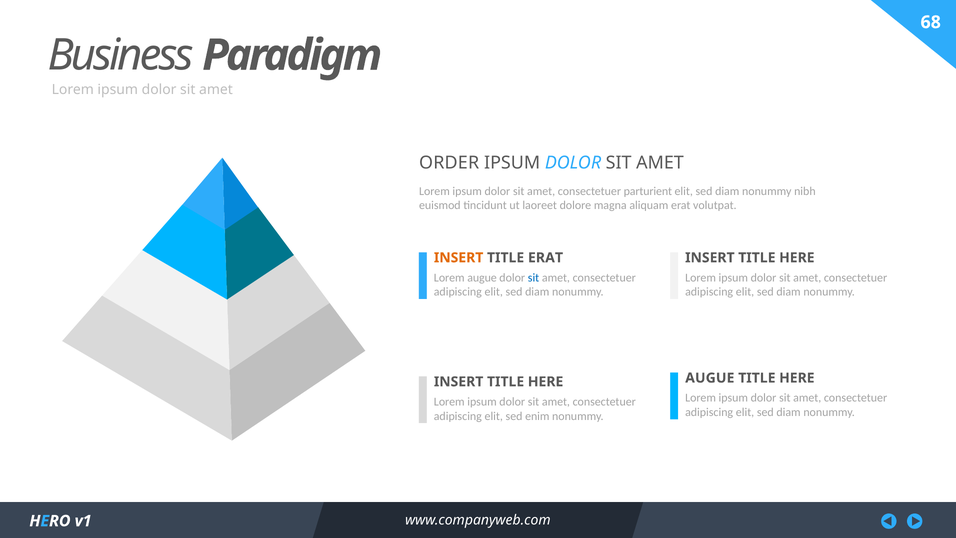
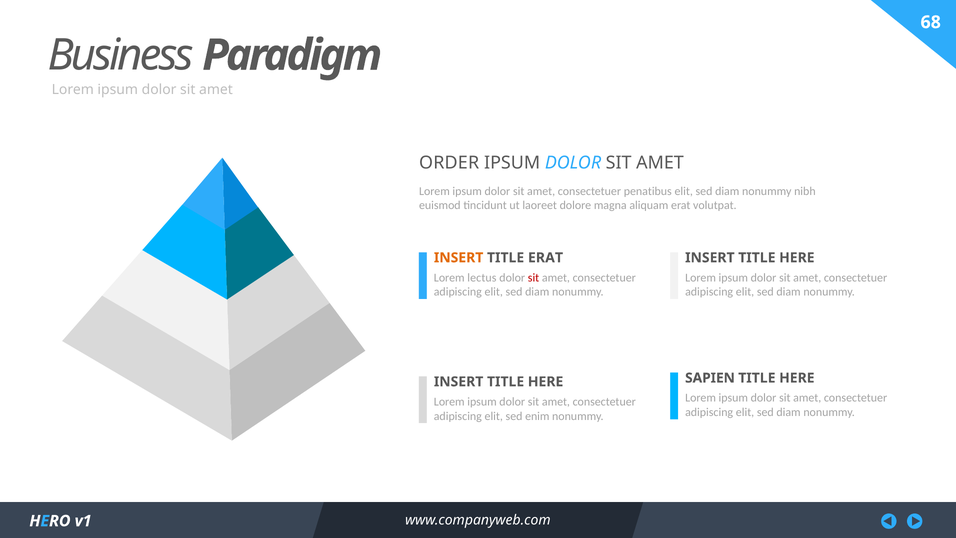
parturient: parturient -> penatibus (648, 191)
Lorem augue: augue -> lectus (482, 278)
sit colour: blue -> red (534, 278)
AUGUE: AUGUE -> SAPIEN (710, 378)
